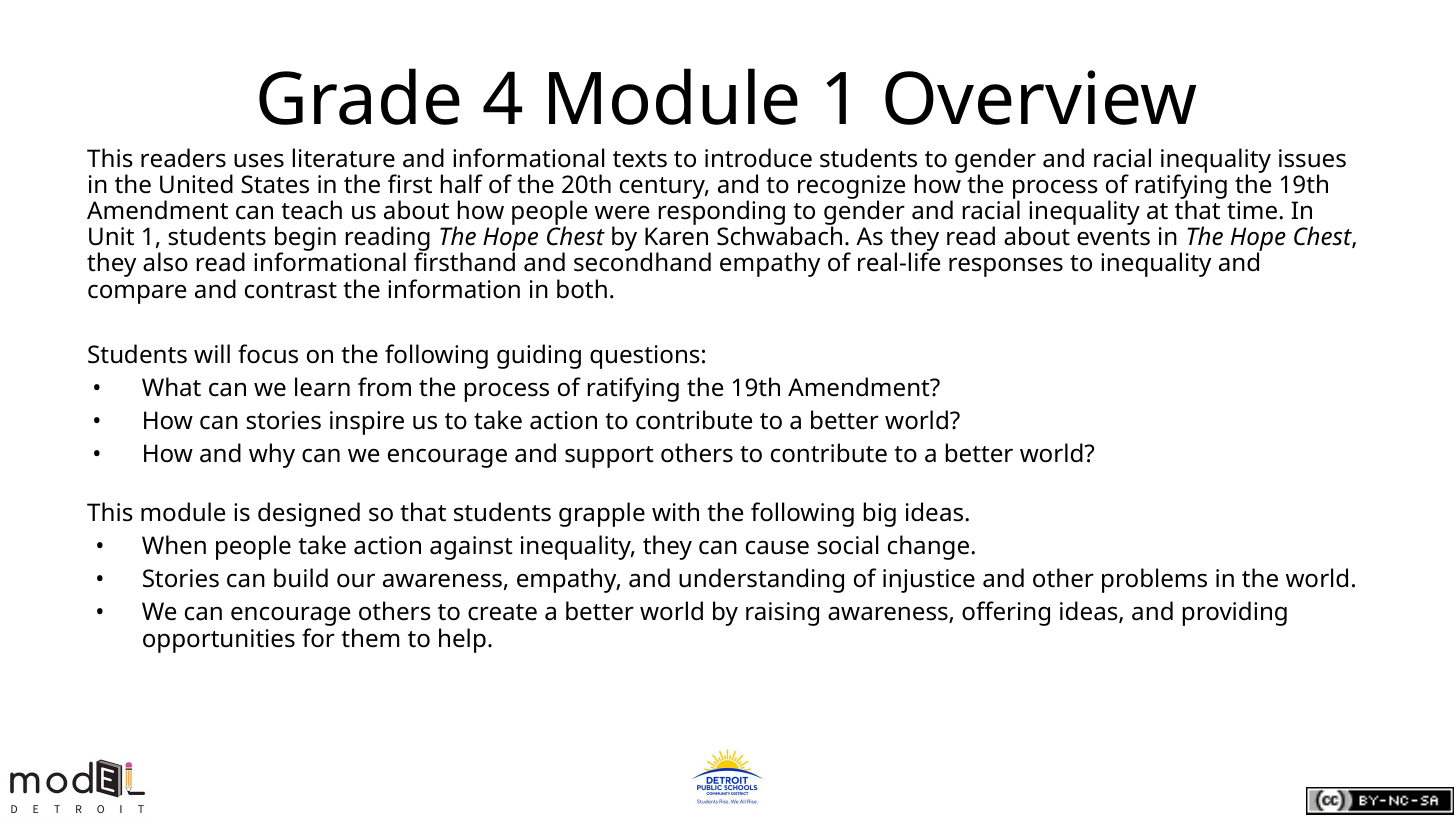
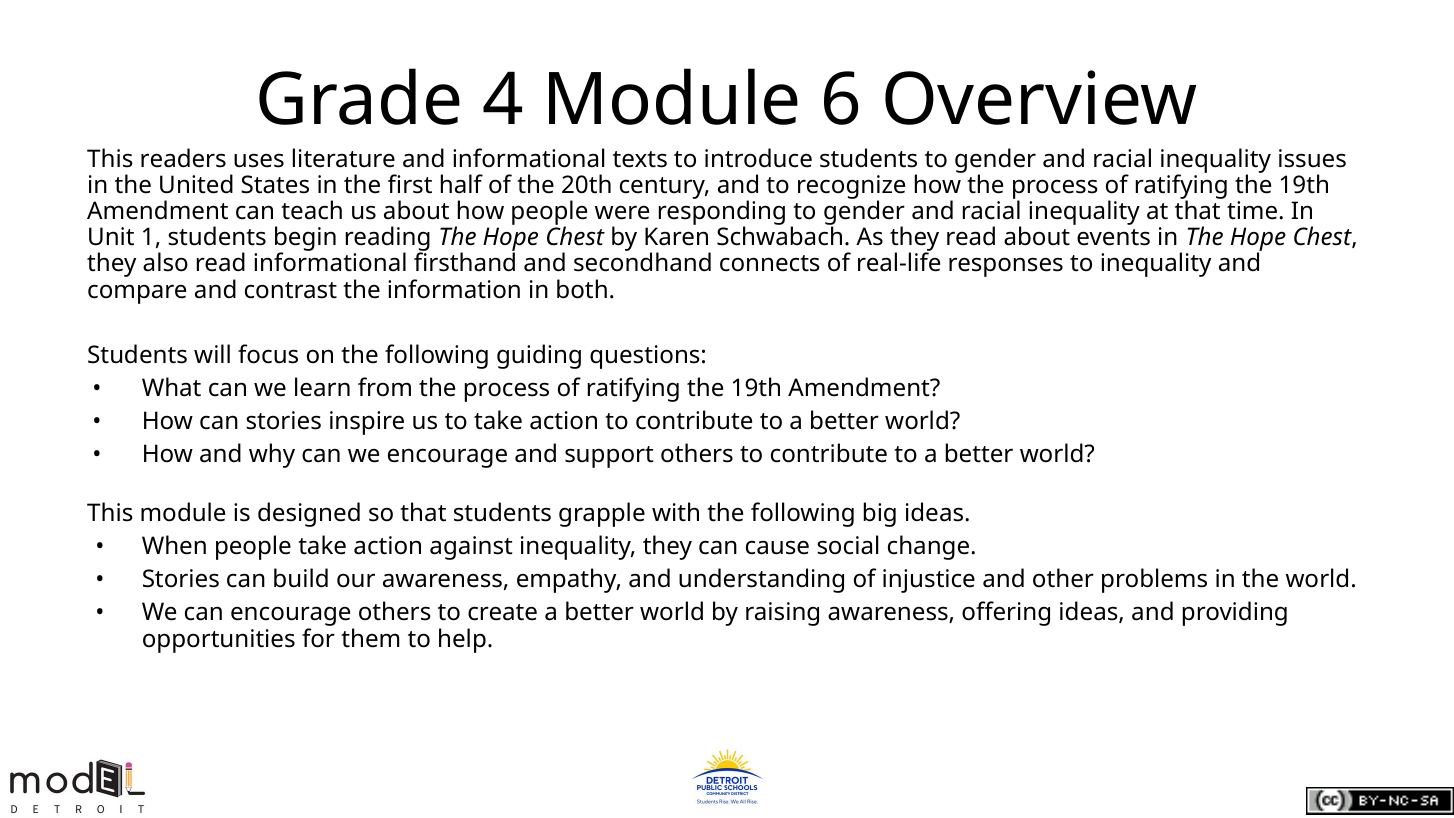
Module 1: 1 -> 6 (841, 100)
secondhand empathy: empathy -> connects (770, 264)
